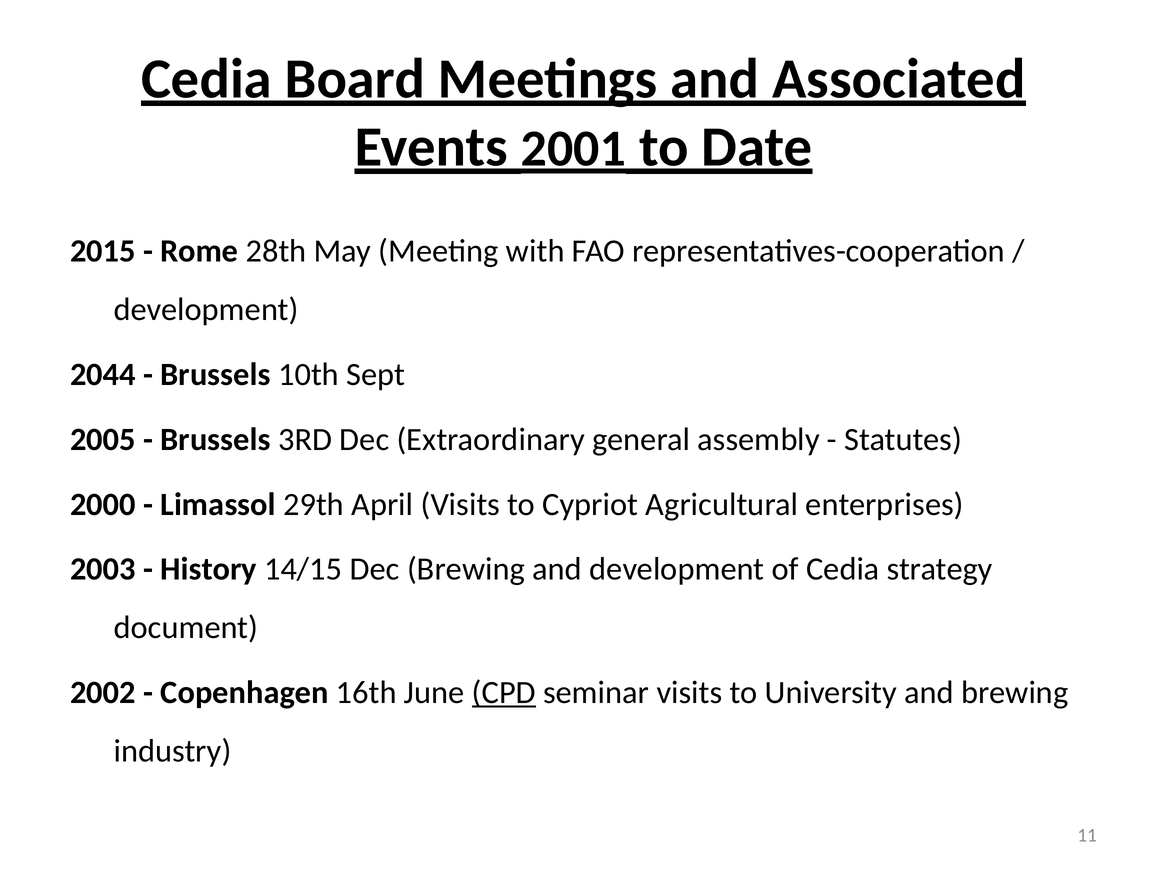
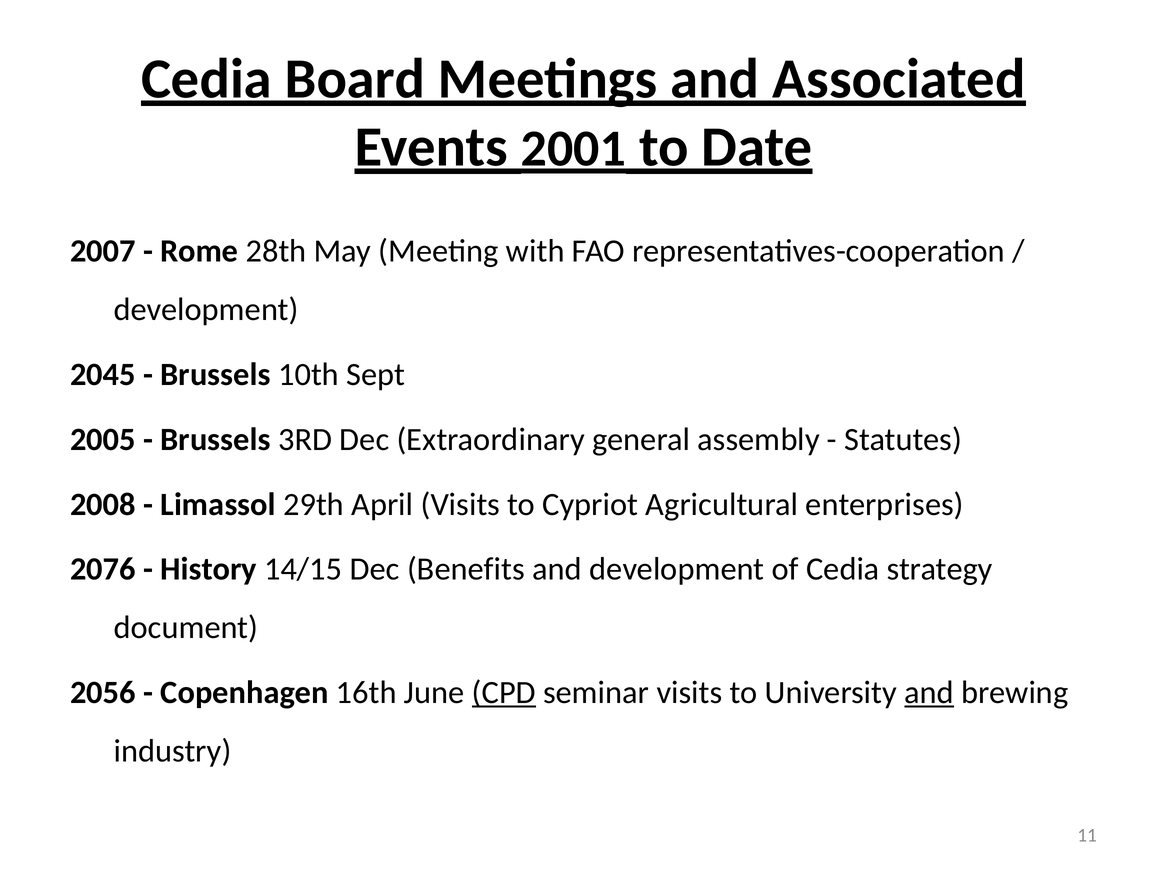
2015: 2015 -> 2007 (103, 251)
2044: 2044 -> 2045 (103, 375)
2000: 2000 -> 2008 (103, 505)
2003: 2003 -> 2076 (103, 569)
Dec Brewing: Brewing -> Benefits (466, 569)
2002: 2002 -> 2056 (103, 693)
and underline: none -> present (929, 693)
